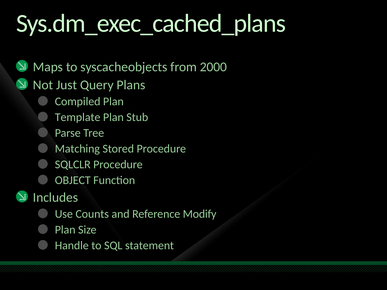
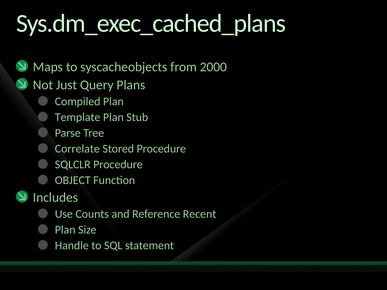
Matching: Matching -> Correlate (77, 149)
Modify: Modify -> Recent (200, 214)
